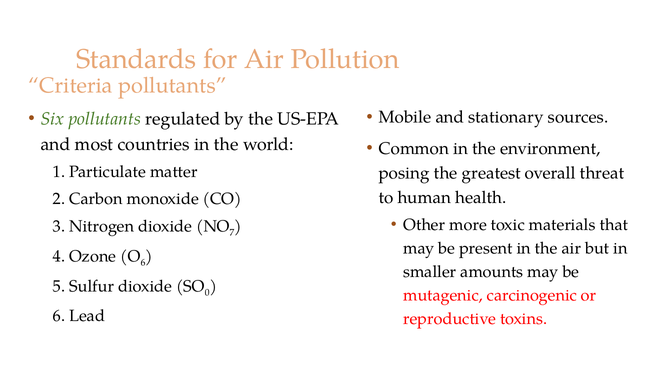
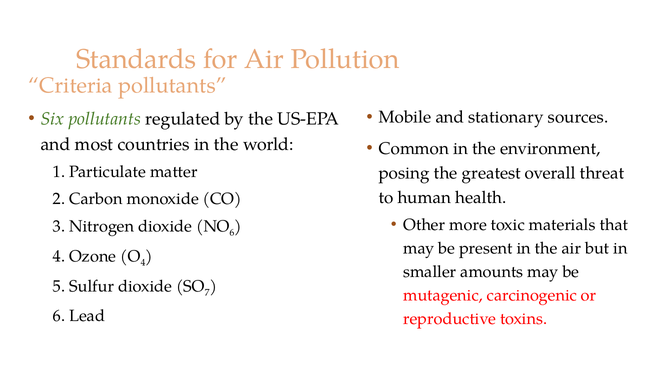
7: 7 -> 6 (232, 232)
6: 6 -> 4 (143, 262)
0: 0 -> 7 (207, 293)
